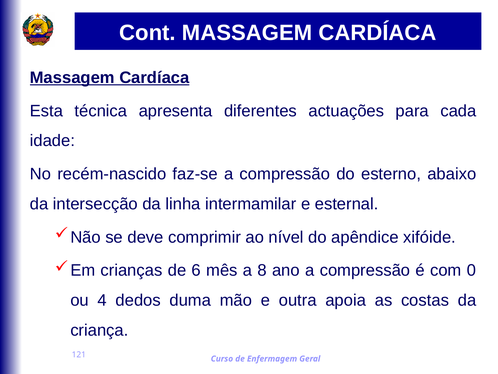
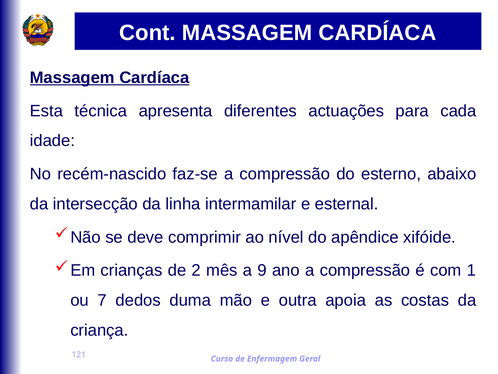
6: 6 -> 2 (196, 270)
8: 8 -> 9 (262, 270)
0: 0 -> 1 (471, 270)
4: 4 -> 7 (102, 300)
